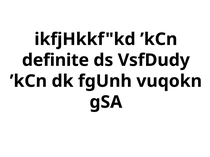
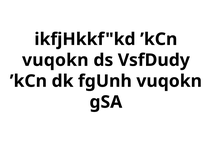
definite: definite -> vuqokn (55, 60)
